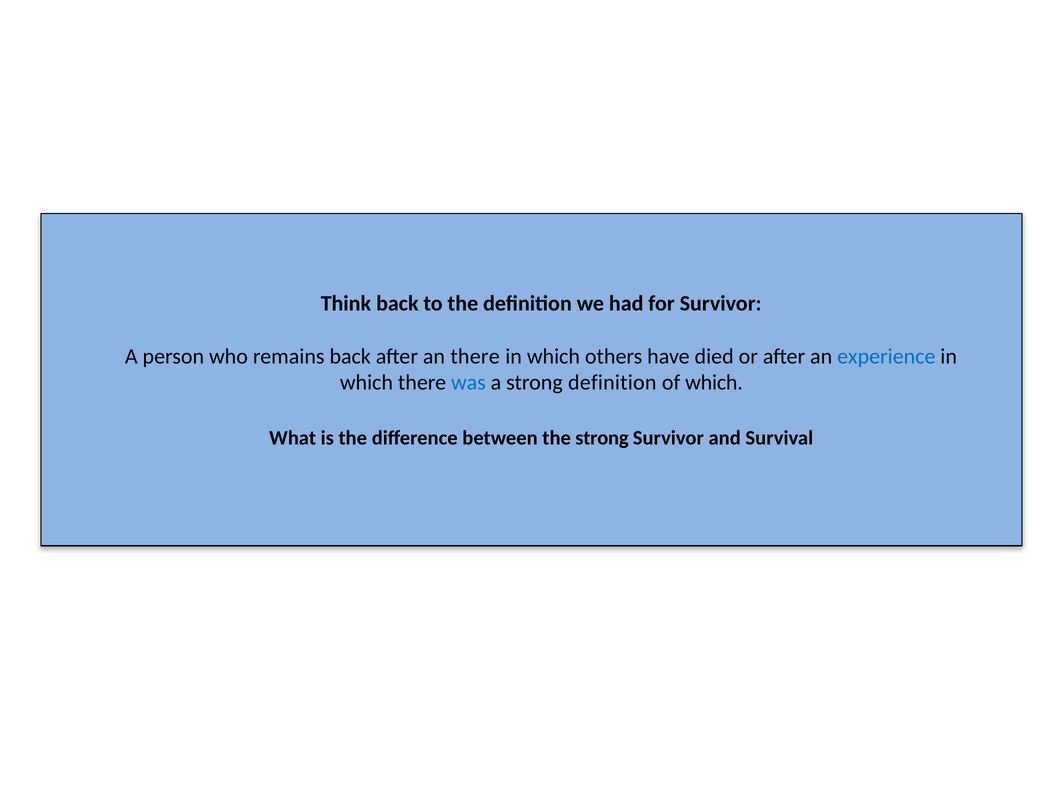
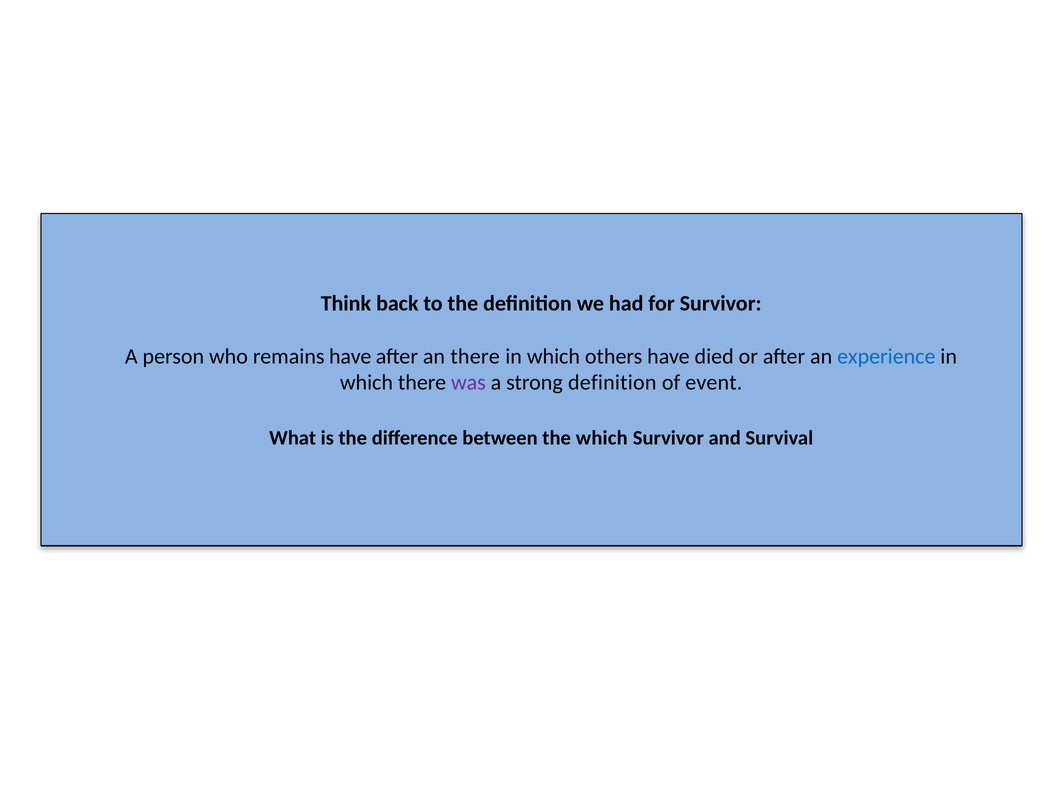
remains back: back -> have (350, 357)
was colour: blue -> purple (468, 383)
of which: which -> event (714, 383)
the strong: strong -> which (602, 438)
